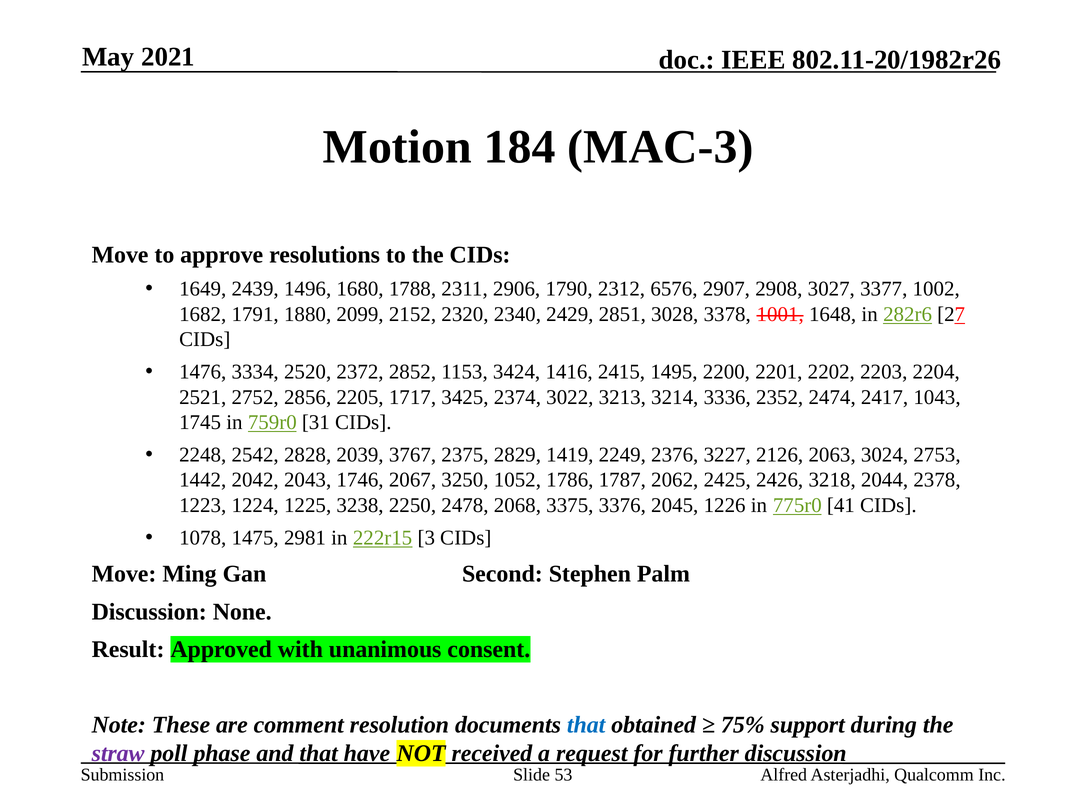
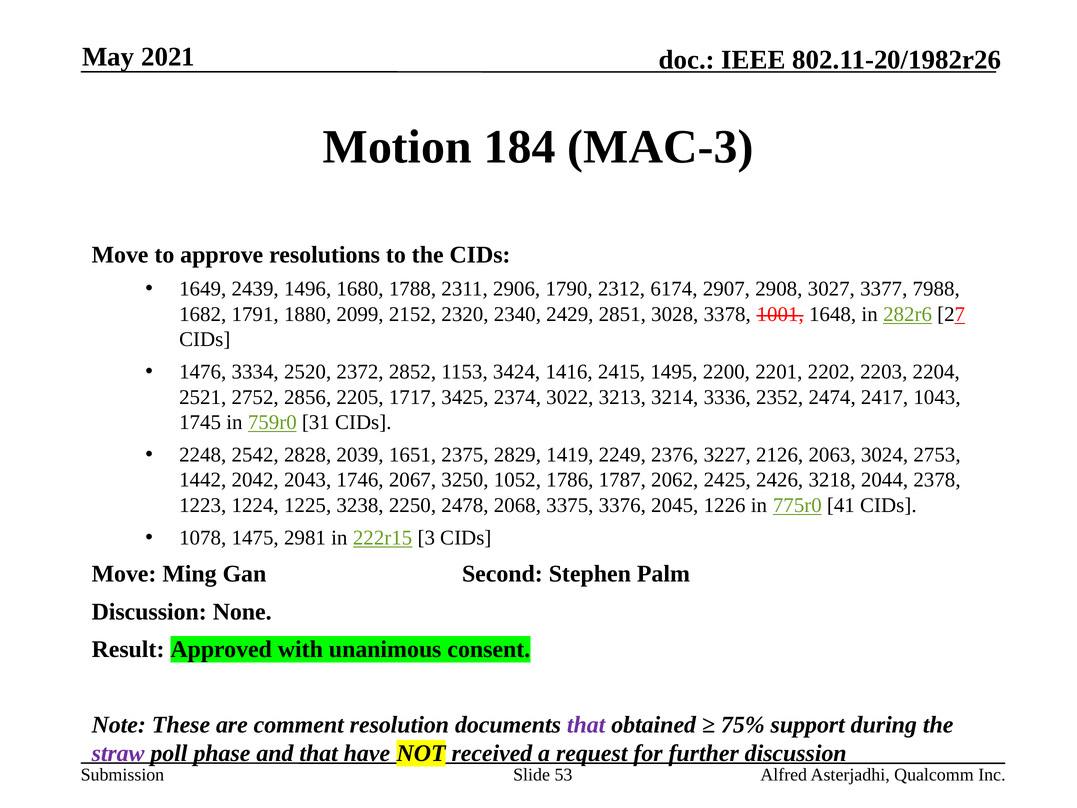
6576: 6576 -> 6174 (674, 289)
1002: 1002 -> 7988 (936, 289)
3767: 3767 -> 1651 (413, 455)
that colour: blue -> purple (586, 725)
